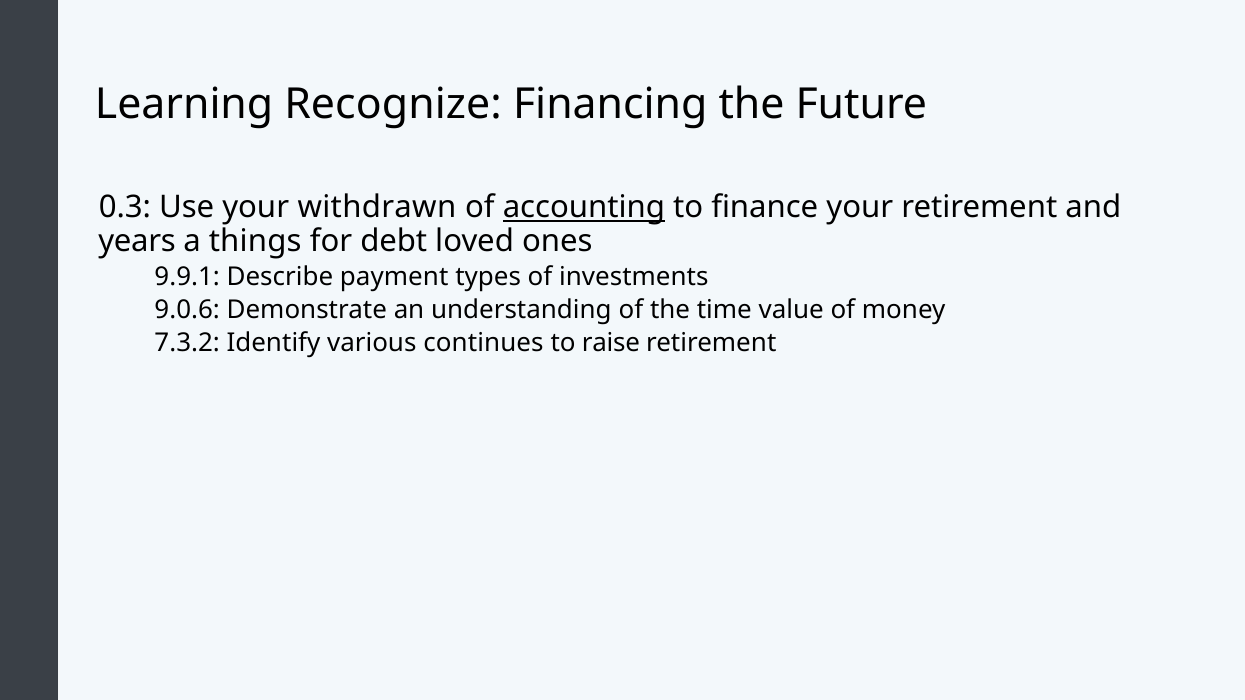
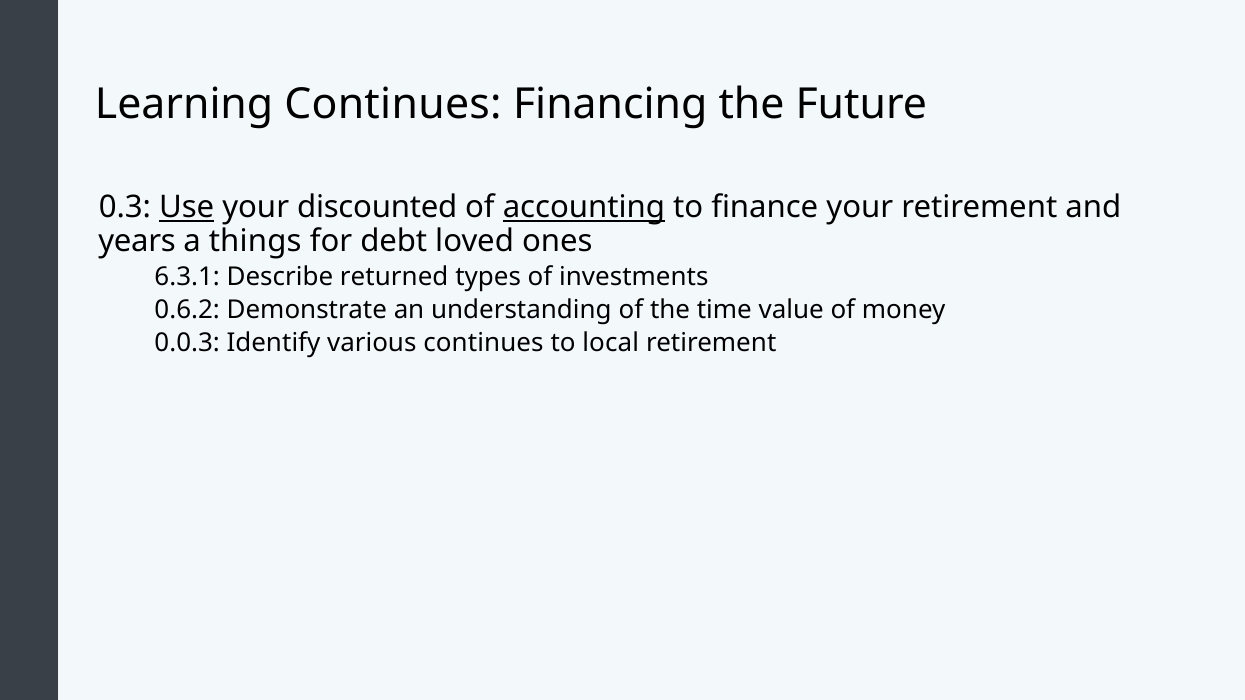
Learning Recognize: Recognize -> Continues (393, 105)
Use underline: none -> present (187, 208)
withdrawn: withdrawn -> discounted (377, 208)
9.9.1: 9.9.1 -> 6.3.1 (187, 277)
payment: payment -> returned (394, 277)
9.0.6: 9.0.6 -> 0.6.2 (187, 310)
7.3.2: 7.3.2 -> 0.0.3 (187, 343)
raise: raise -> local (611, 343)
